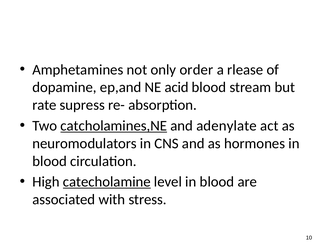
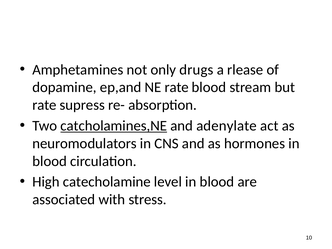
order: order -> drugs (196, 70)
NE acid: acid -> rate (177, 87)
catecholamine underline: present -> none (107, 182)
